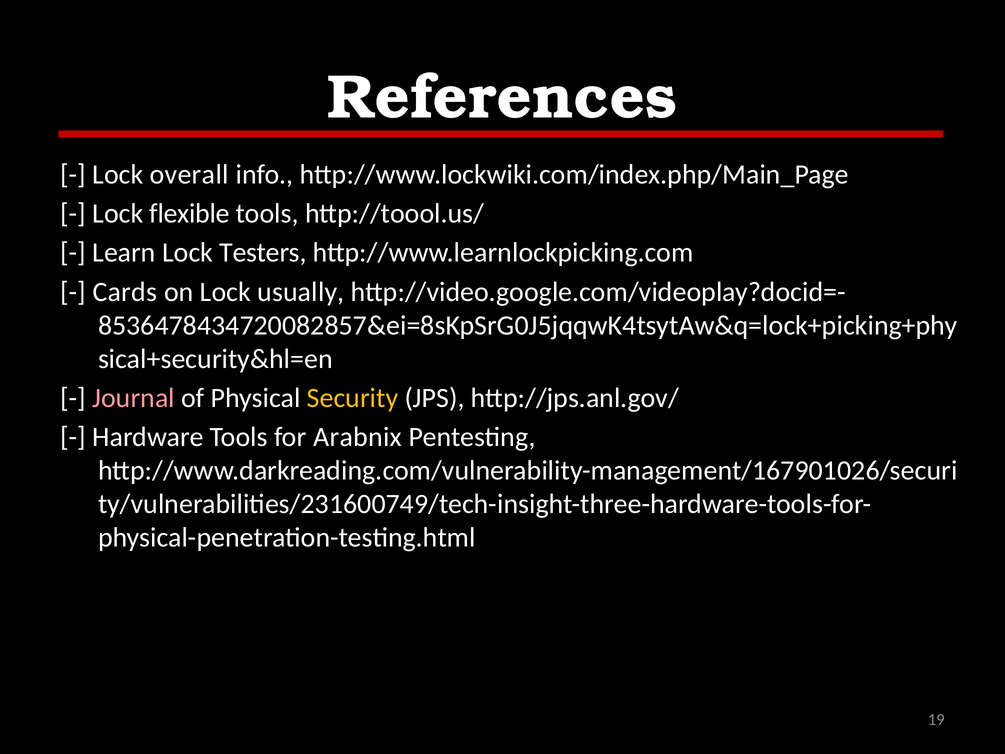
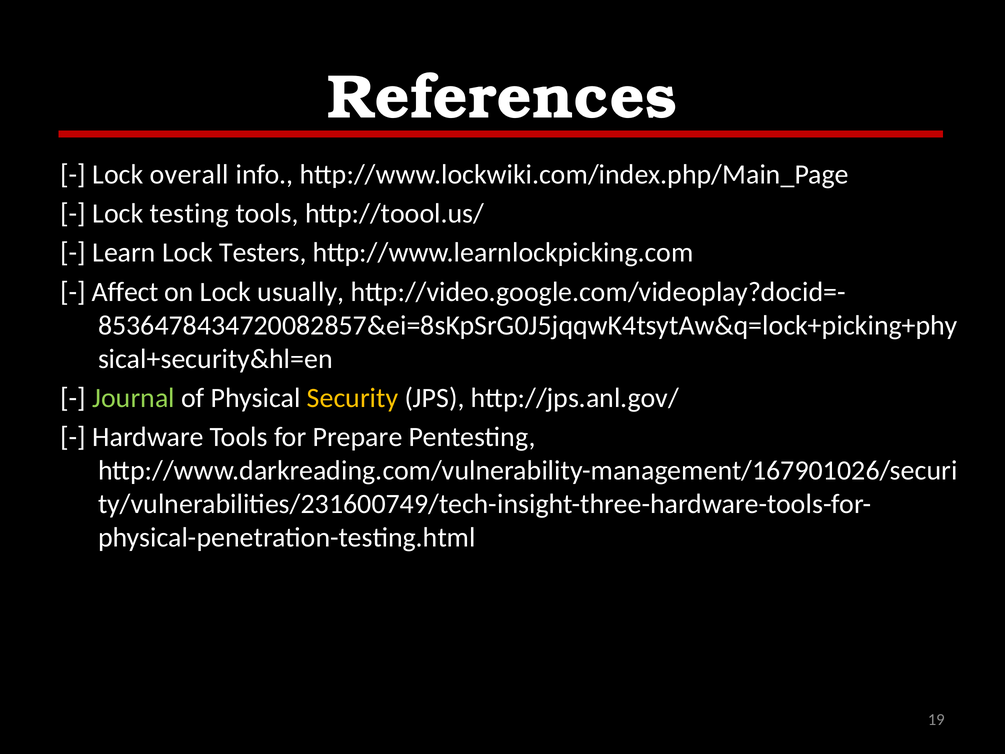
flexible: flexible -> testing (189, 214)
Cards: Cards -> Affect (125, 292)
Journal colour: pink -> light green (134, 398)
Arabnix: Arabnix -> Prepare (358, 437)
